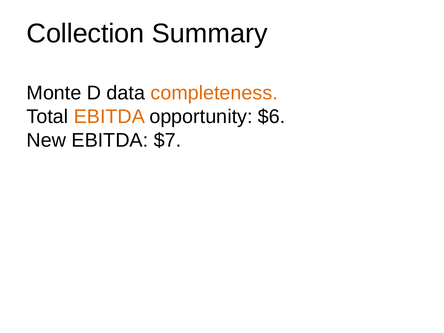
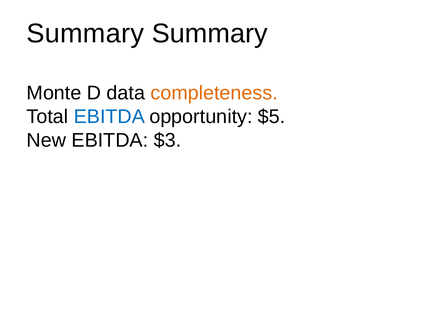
Collection: Collection -> Summary (85, 34)
EBITDA colour: orange -> blue (109, 117)
$6: $6 -> $5 (272, 117)
$7: $7 -> $3 (167, 140)
